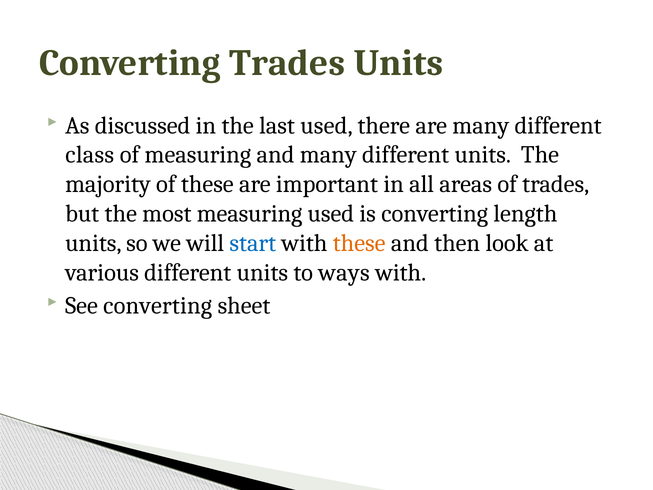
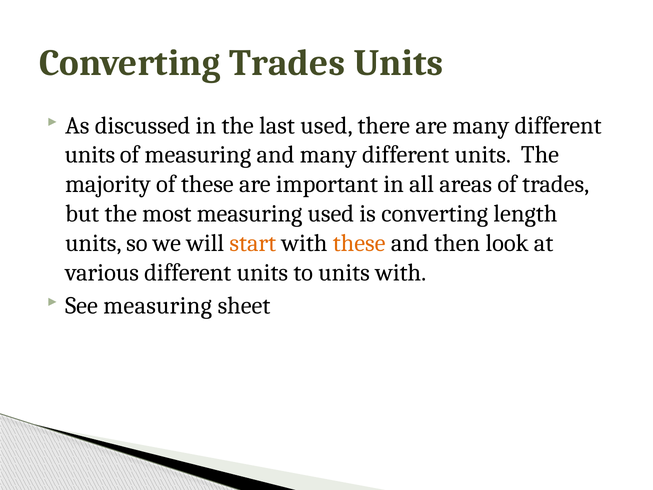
class: class -> units (90, 155)
start colour: blue -> orange (253, 243)
to ways: ways -> units (344, 272)
See converting: converting -> measuring (158, 306)
